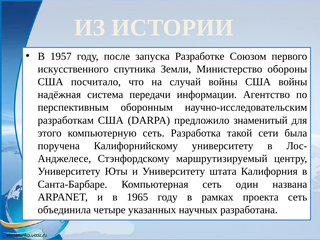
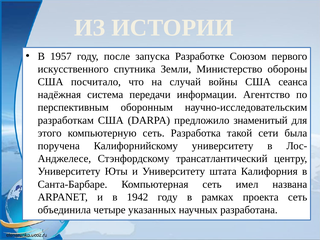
США войны: войны -> сеанса (293, 82)
маршрутизируемый: маршрутизируемый -> трансатлантический (222, 159)
один: один -> имел (247, 184)
1965: 1965 -> 1942 (138, 197)
